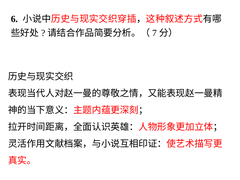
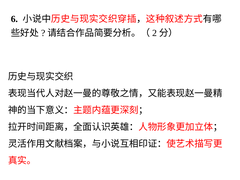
7: 7 -> 2 (155, 33)
